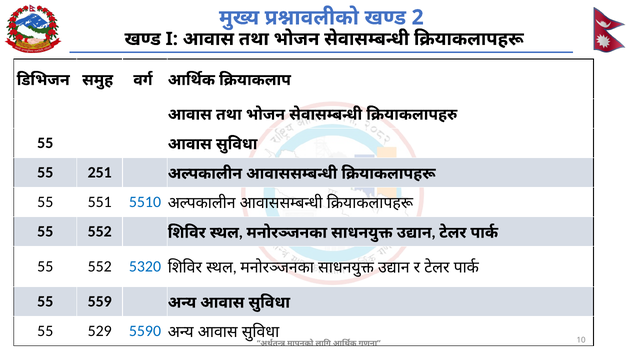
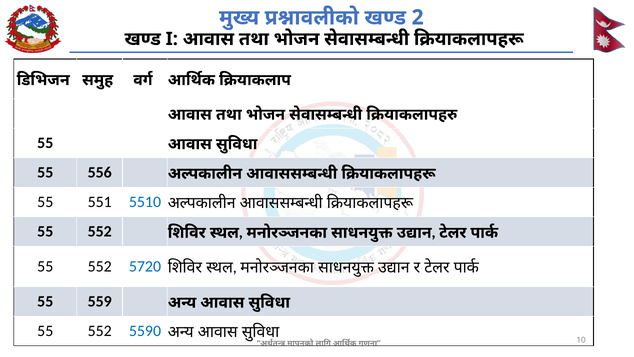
251: 251 -> 556 (100, 173)
5320: 5320 -> 5720 (145, 266)
529: 529 -> 552 (100, 331)
